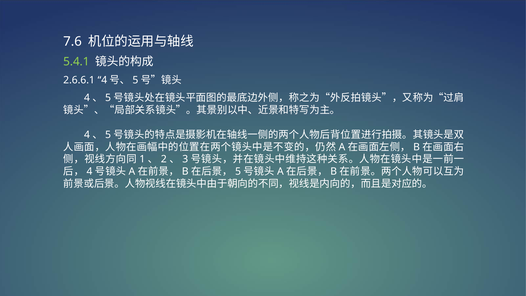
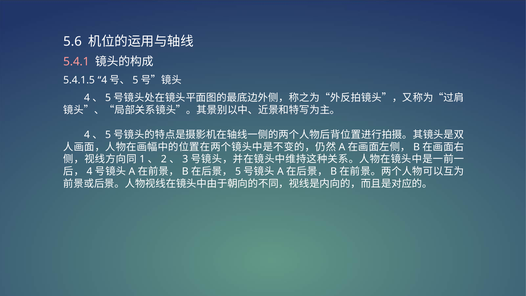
7.6: 7.6 -> 5.6 (73, 41)
5.4.1 colour: light green -> pink (76, 62)
2.6.6.1: 2.6.6.1 -> 5.4.1.5 (79, 80)
